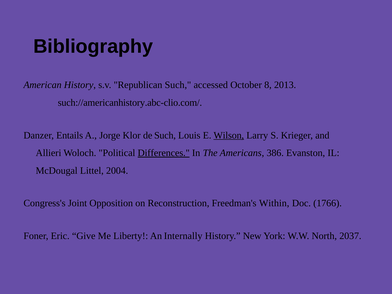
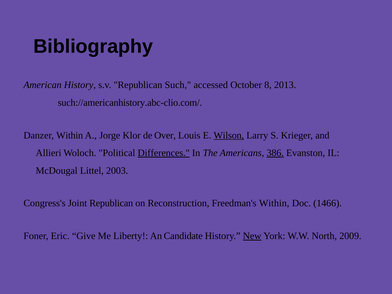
Danzer Entails: Entails -> Within (70, 135)
de Such: Such -> Over (165, 135)
386 underline: none -> present (275, 153)
2004: 2004 -> 2003 (117, 171)
Joint Opposition: Opposition -> Republican (111, 203)
1766: 1766 -> 1466 (328, 203)
Internally: Internally -> Candidate (183, 236)
New underline: none -> present (252, 236)
2037: 2037 -> 2009 (350, 236)
